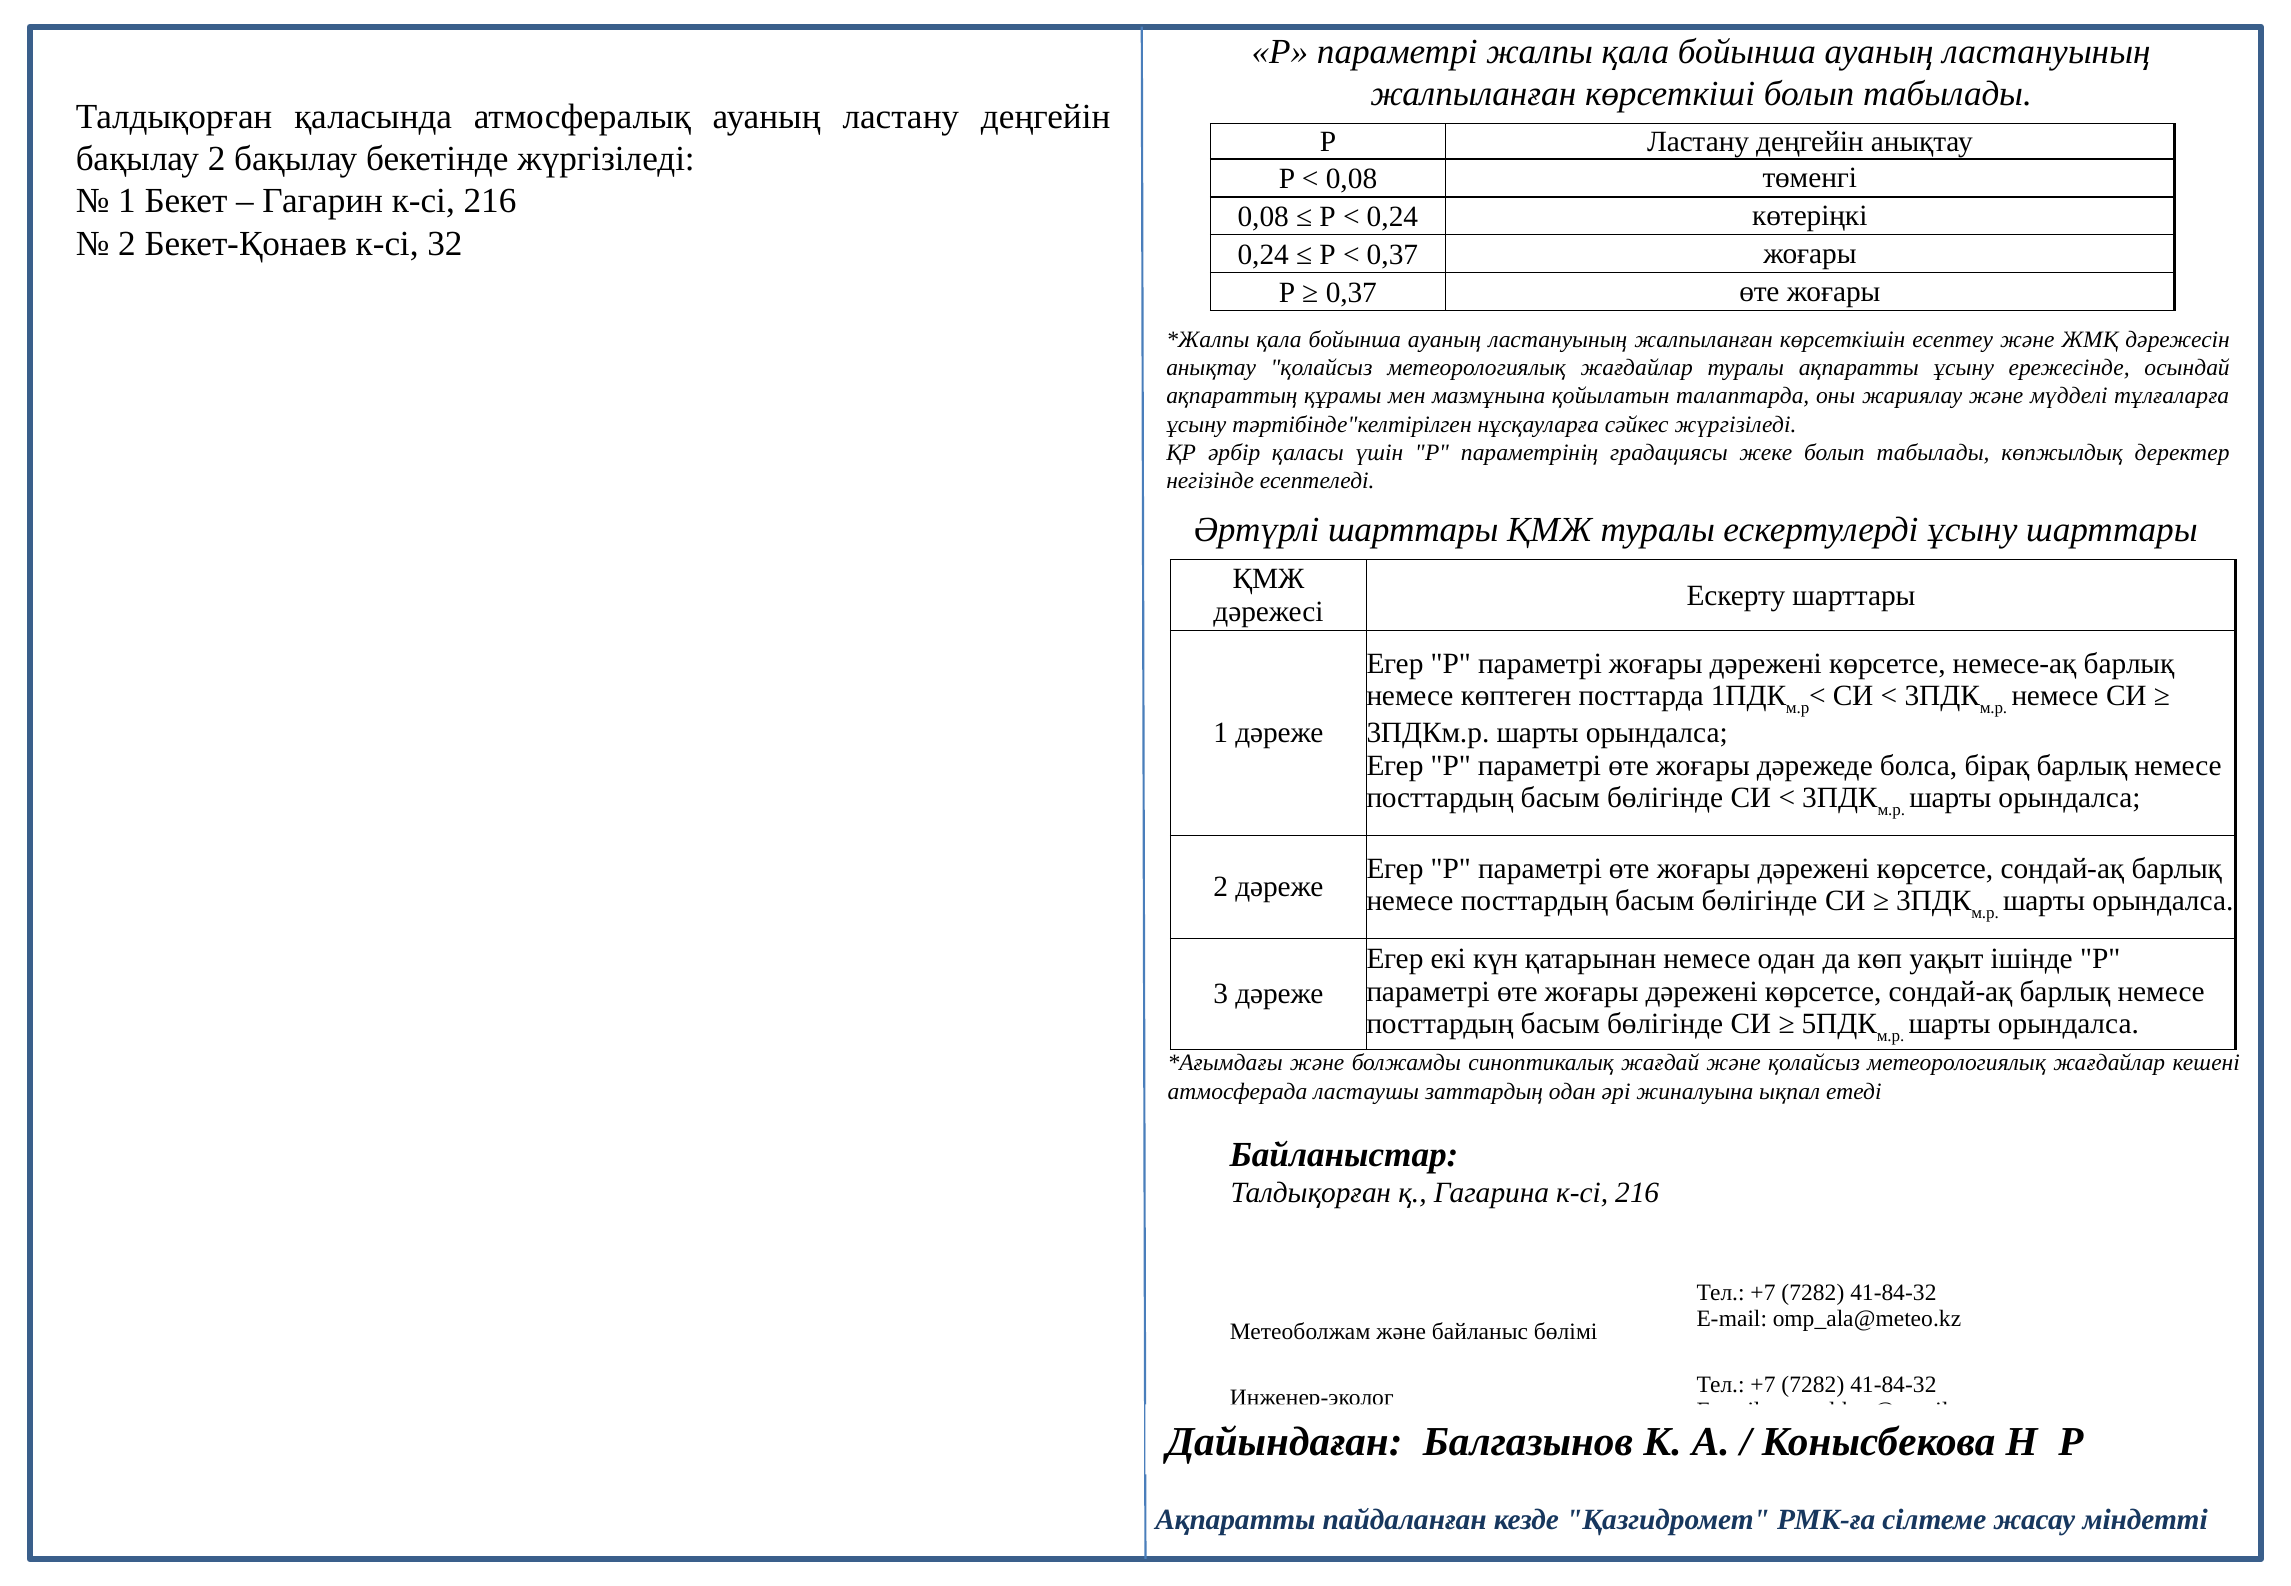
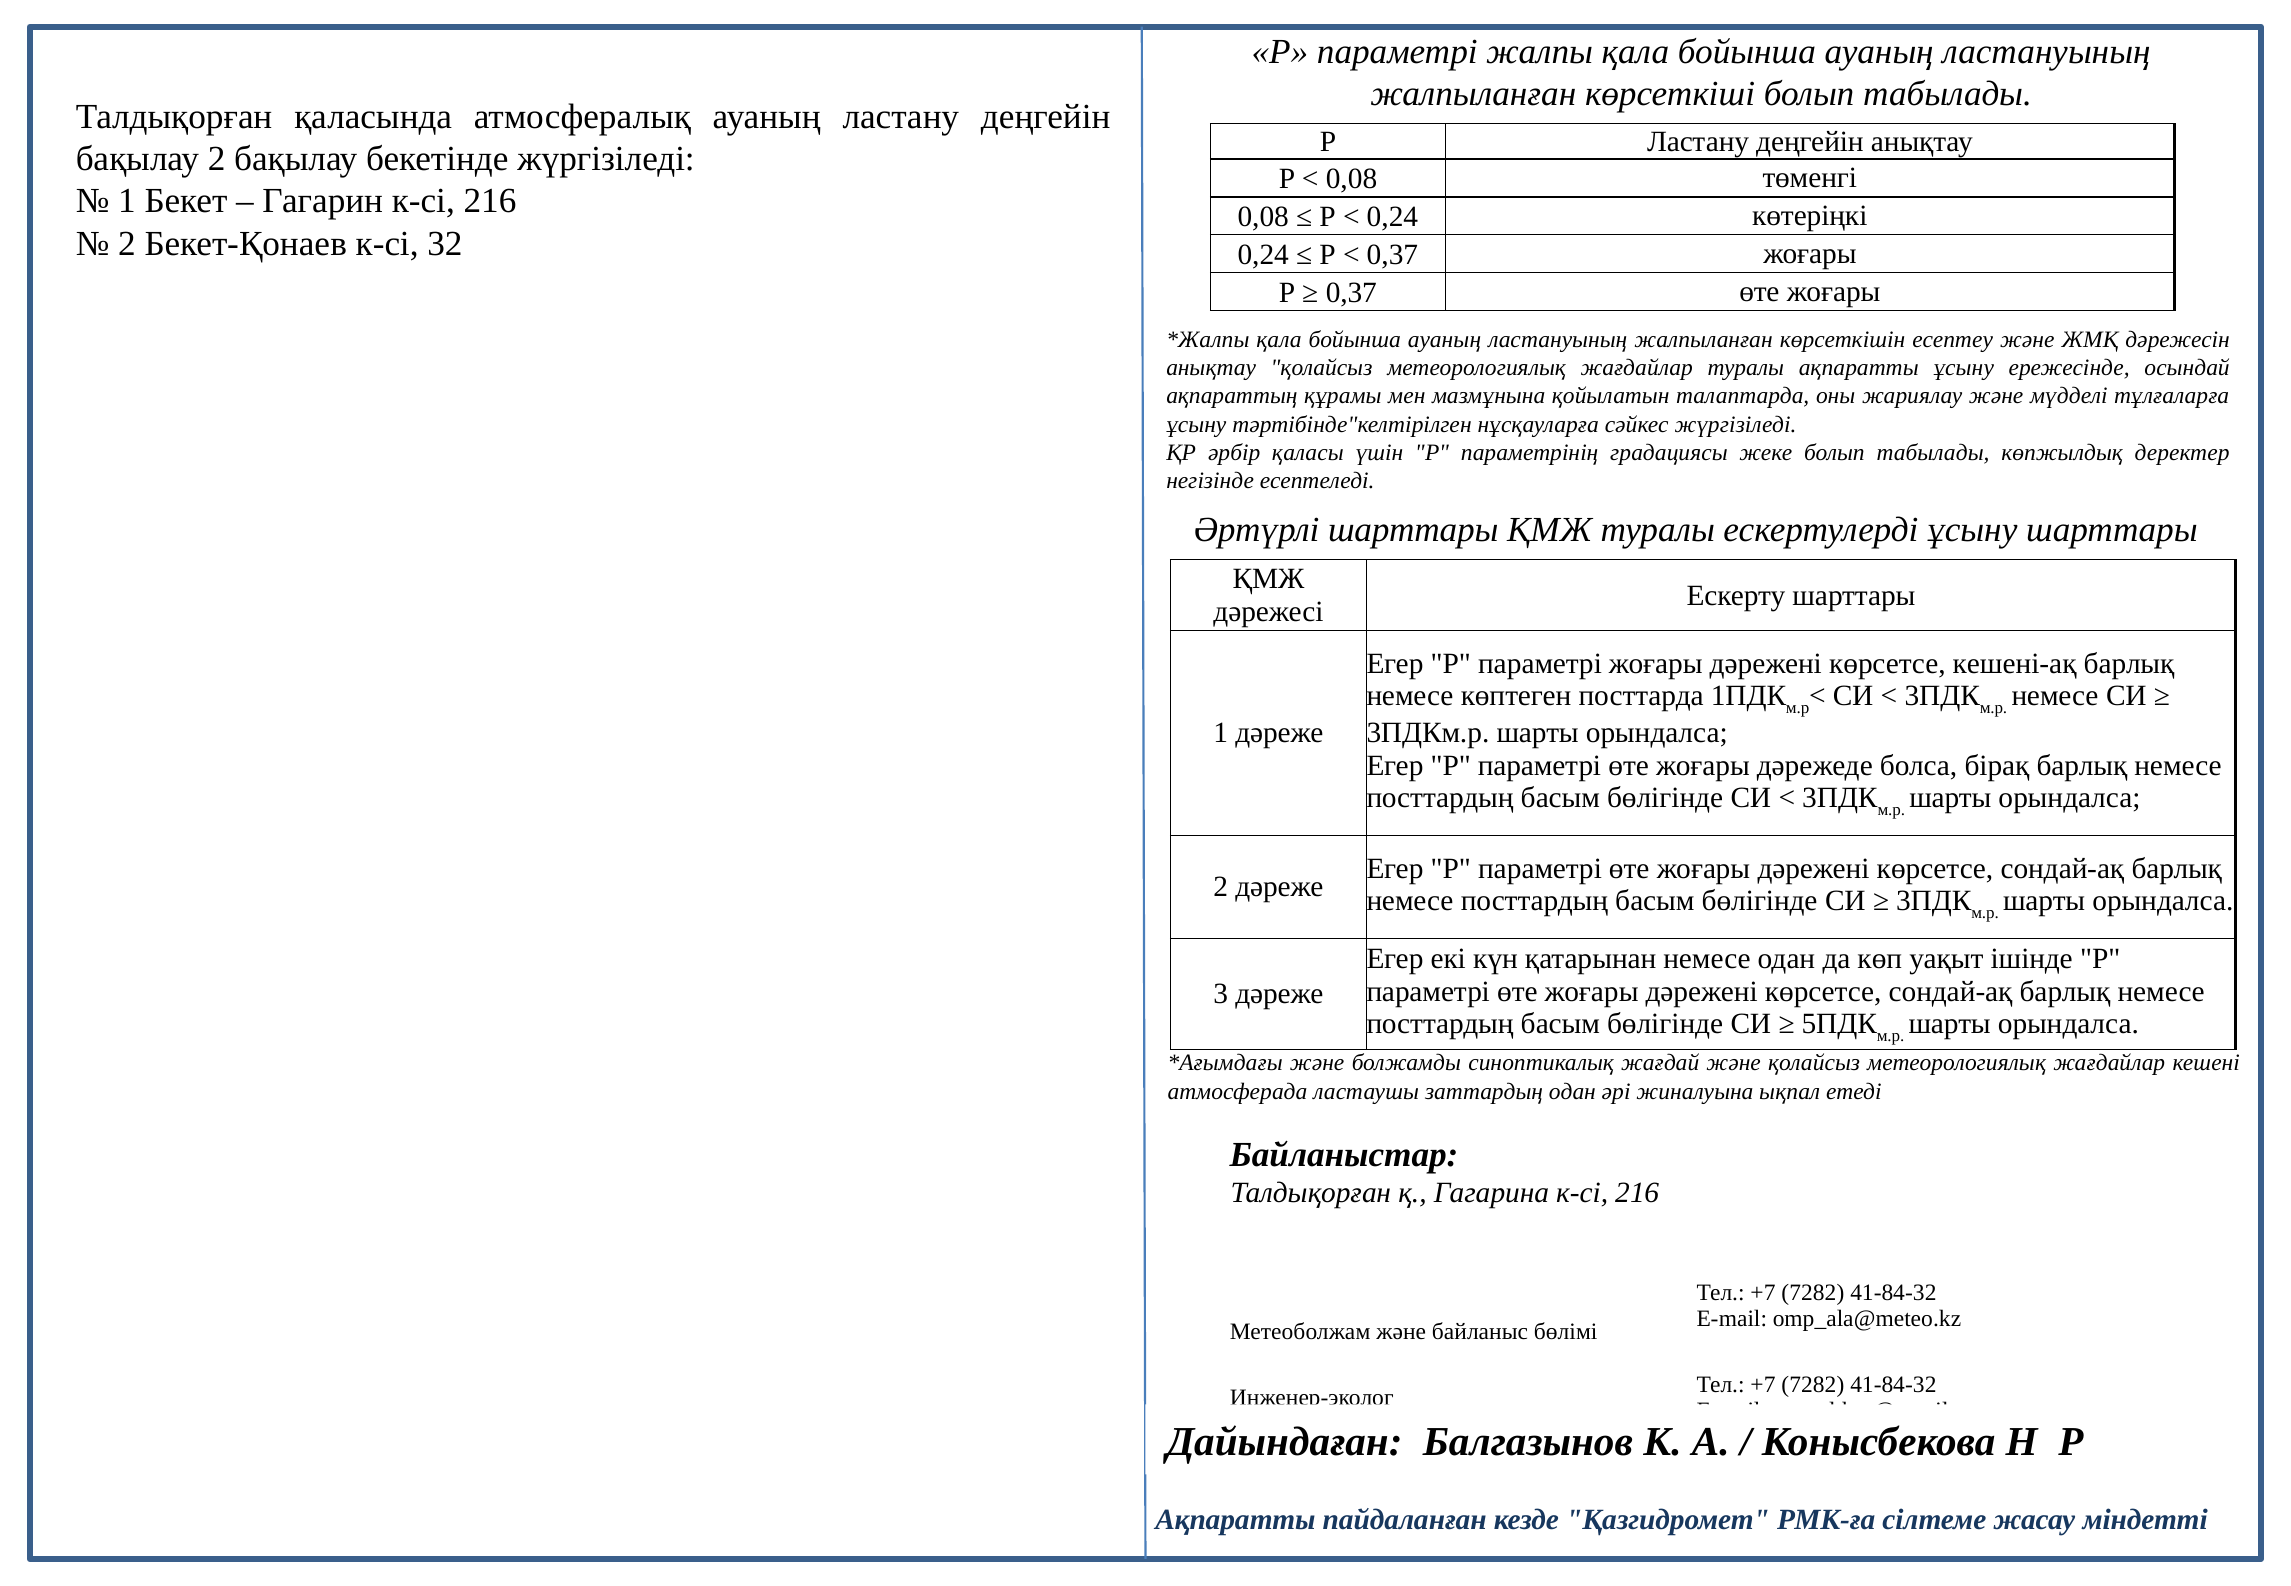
немесе-ақ: немесе-ақ -> кешені-ақ (2015, 664)
